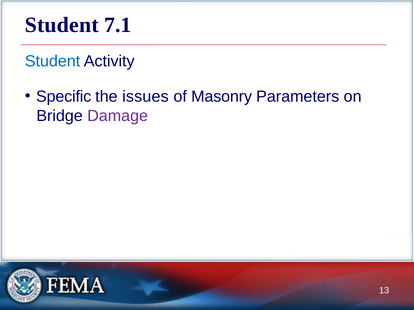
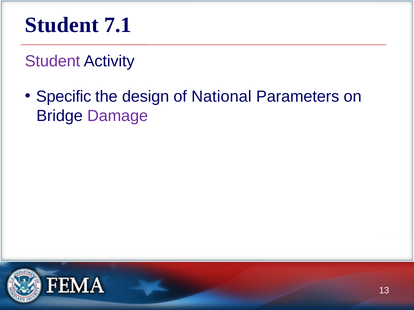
Student colour: blue -> purple (53, 61)
issues: issues -> design (146, 97)
Masonry: Masonry -> National (221, 97)
